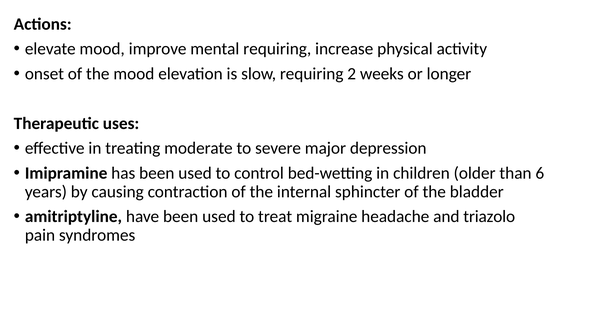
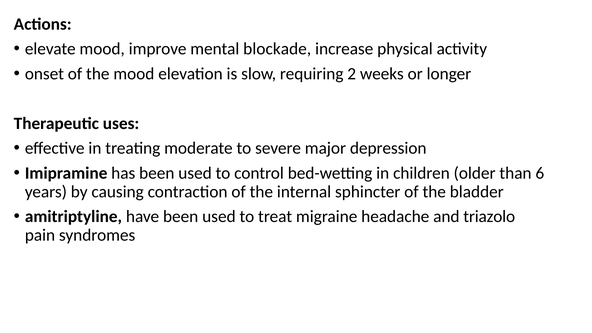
mental requiring: requiring -> blockade (277, 49)
